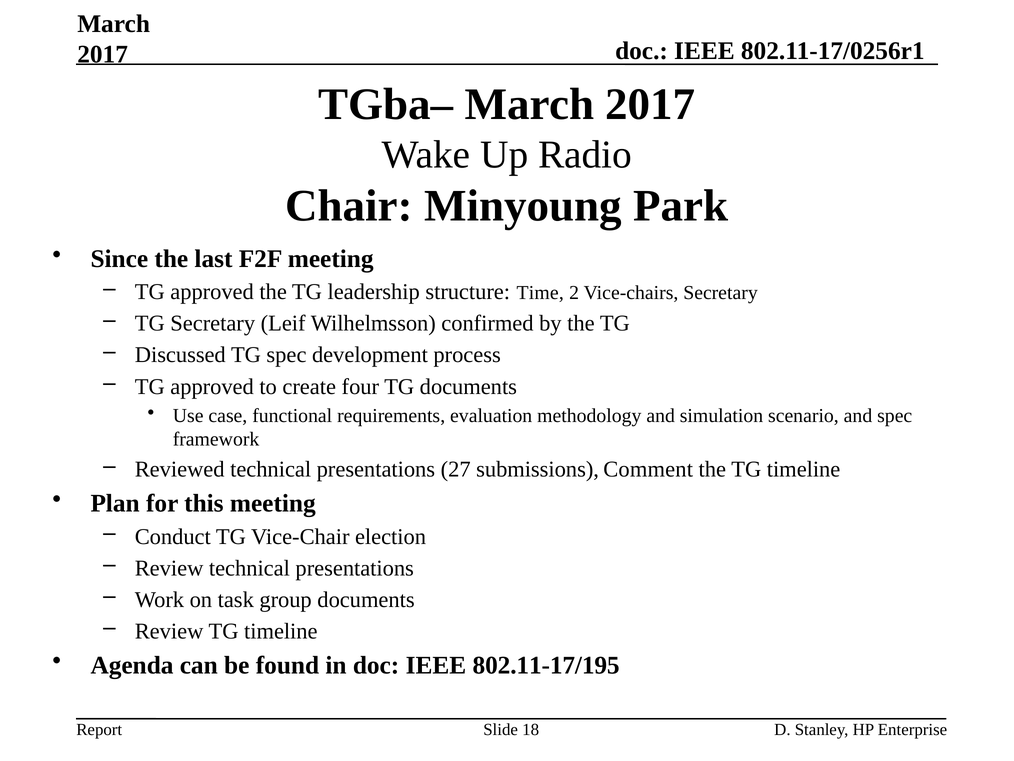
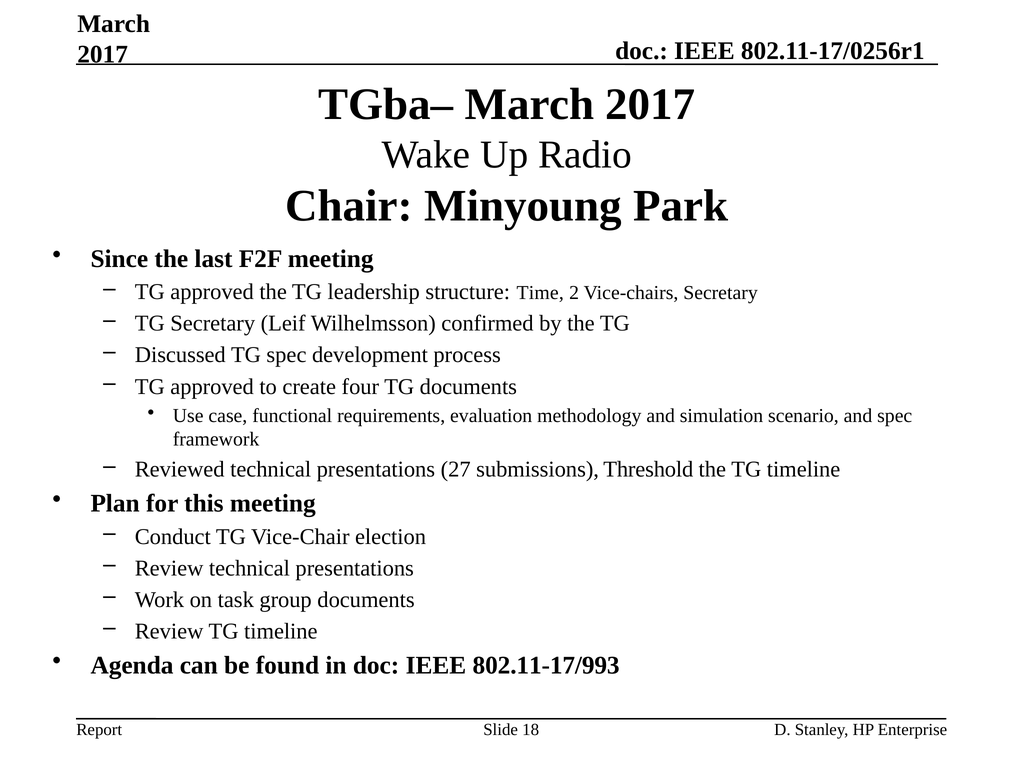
Comment: Comment -> Threshold (648, 469)
802.11-17/195: 802.11-17/195 -> 802.11-17/993 (546, 665)
